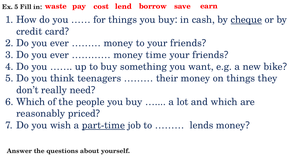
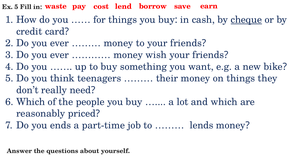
time: time -> wish (156, 55)
wish: wish -> ends (60, 125)
part-time underline: present -> none (103, 125)
